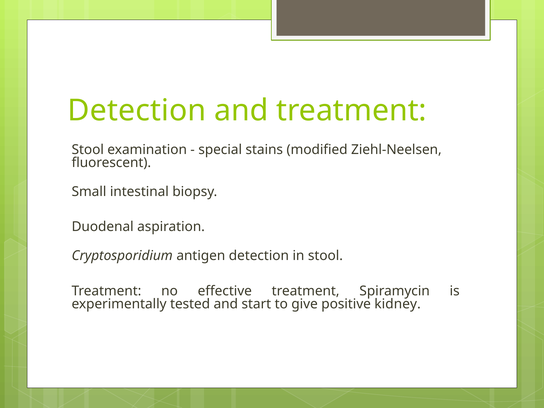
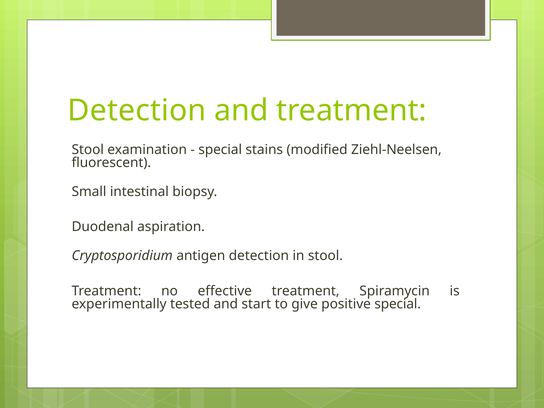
positive kidney: kidney -> special (398, 304)
